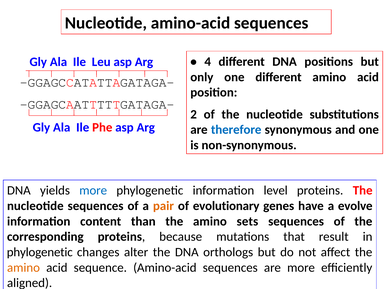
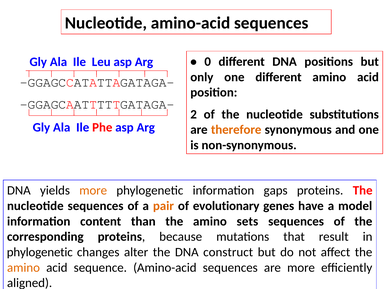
4: 4 -> 0 (208, 62)
therefore colour: blue -> orange (236, 130)
more colour: blue -> orange (93, 191)
level: level -> gaps (276, 191)
evolve: evolve -> model (355, 206)
orthologs: orthologs -> construct (228, 253)
